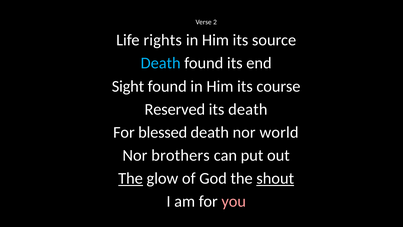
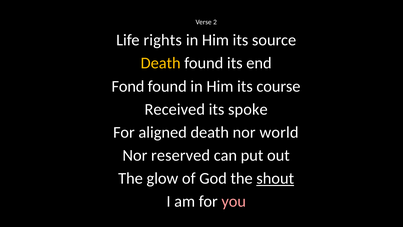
Death colour: light blue -> yellow (161, 63)
Sight: Sight -> Fond (128, 86)
Reserved: Reserved -> Received (175, 109)
its death: death -> spoke (248, 109)
blessed: blessed -> aligned (163, 132)
brothers: brothers -> reserved (181, 155)
The underline: present -> none (131, 178)
